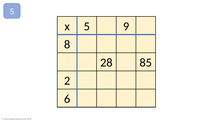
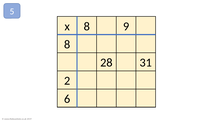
x 5: 5 -> 8 (87, 26)
85: 85 -> 31 (146, 63)
